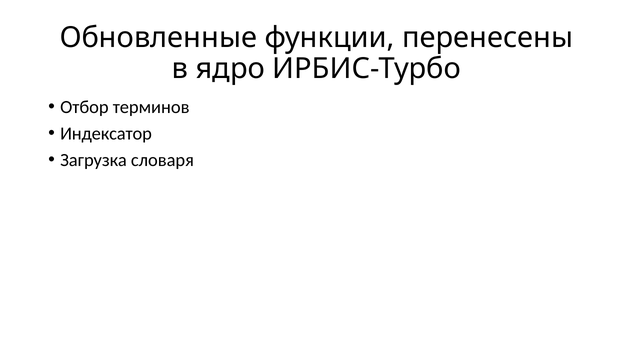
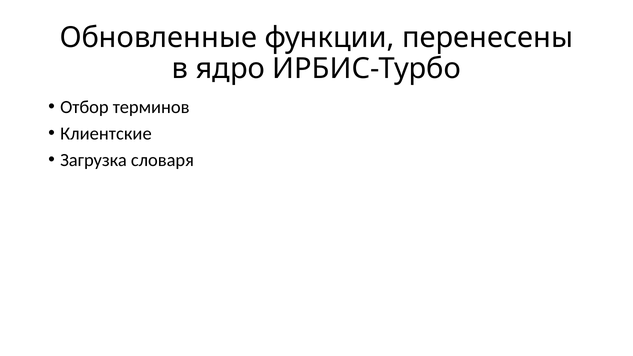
Индексатор: Индексатор -> Клиентские (106, 134)
